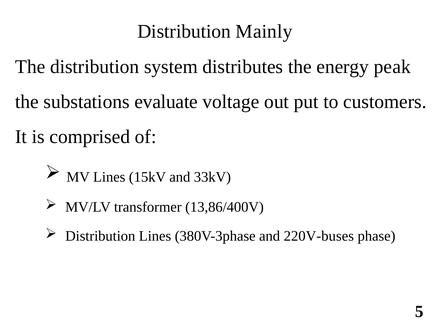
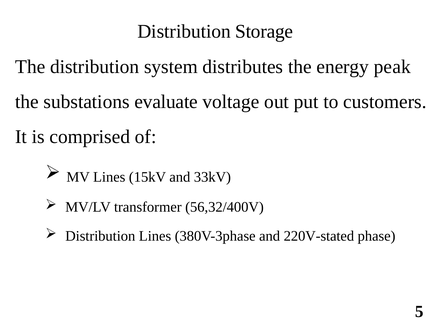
Mainly: Mainly -> Storage (264, 31)
13,86/400V: 13,86/400V -> 56,32/400V (225, 207)
220V-buses: 220V-buses -> 220V-stated (319, 236)
